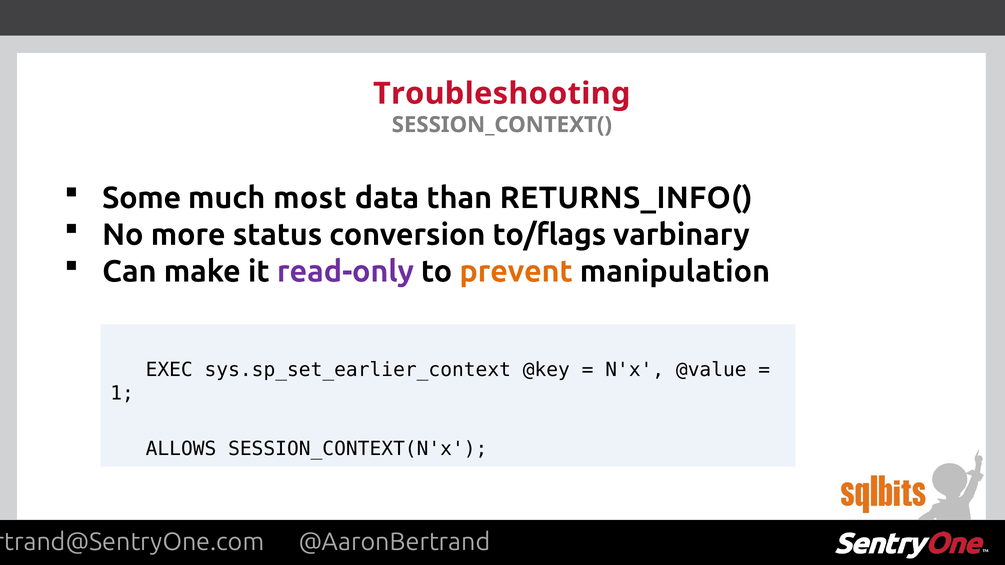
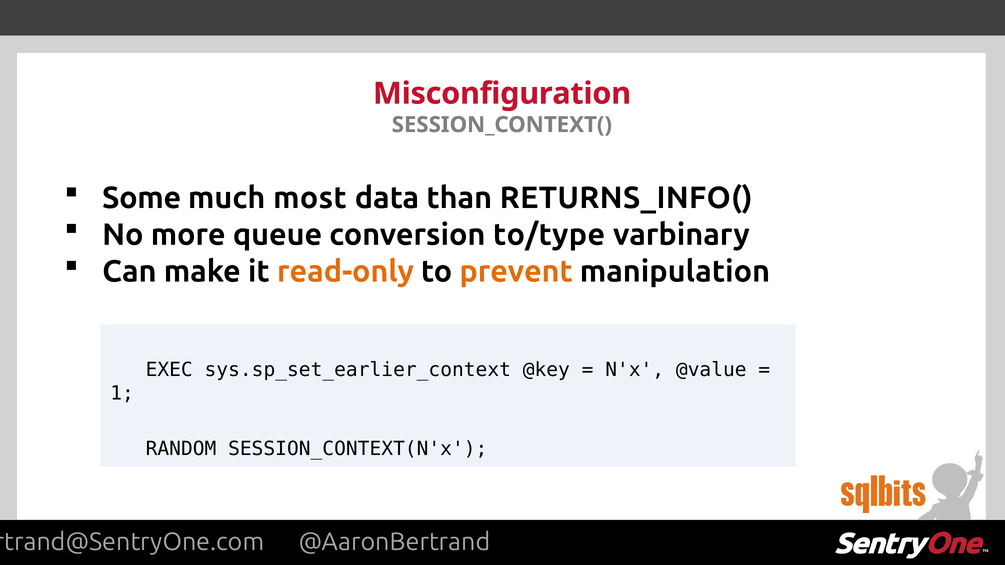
Troubleshooting: Troubleshooting -> Misconfiguration (502, 94)
status: status -> queue (277, 235)
to/flags: to/flags -> to/type (549, 235)
read-only colour: purple -> orange (345, 272)
ALLOWS: ALLOWS -> RANDOM (181, 449)
